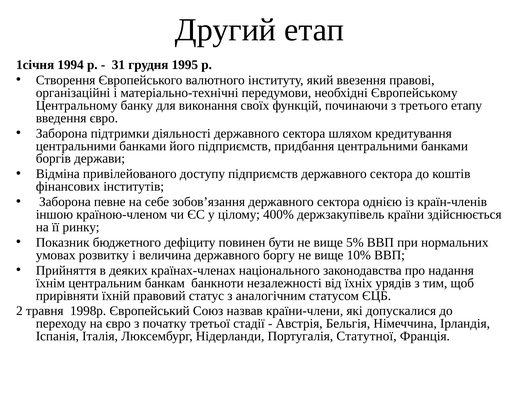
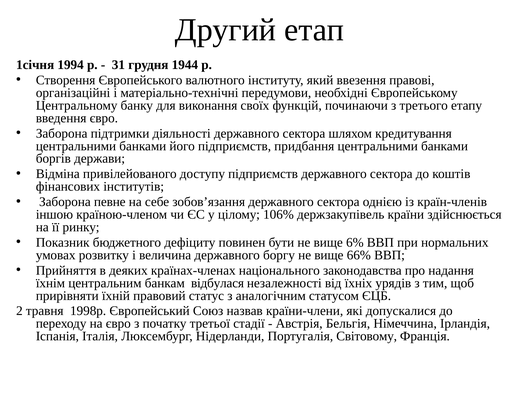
1995: 1995 -> 1944 (185, 65)
400%: 400% -> 106% (278, 214)
5%: 5% -> 6% (355, 242)
10%: 10% -> 66% (359, 255)
банкноти: банкноти -> відбулася (218, 283)
Статутної: Статутної -> Світовому (367, 336)
